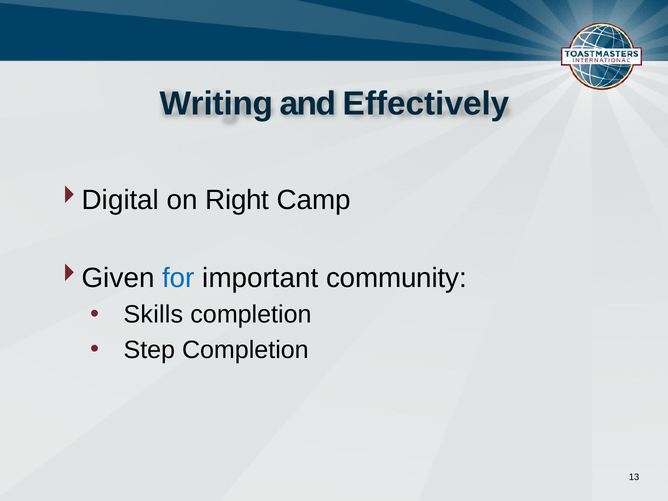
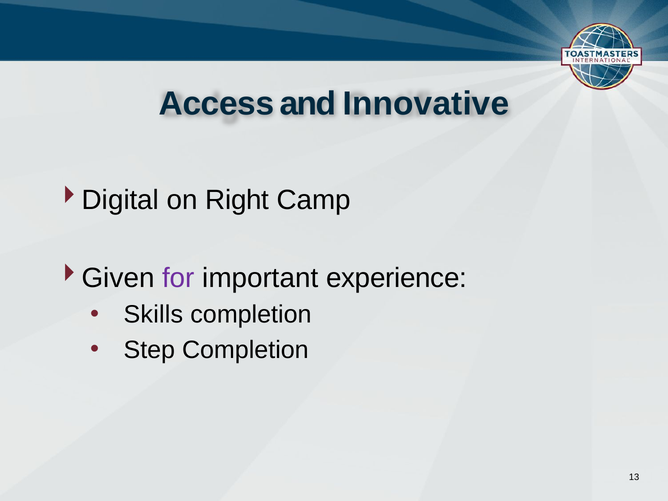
Writing: Writing -> Access (217, 104)
Effectively: Effectively -> Innovative (426, 104)
for colour: blue -> purple (178, 278)
community: community -> experience (397, 278)
